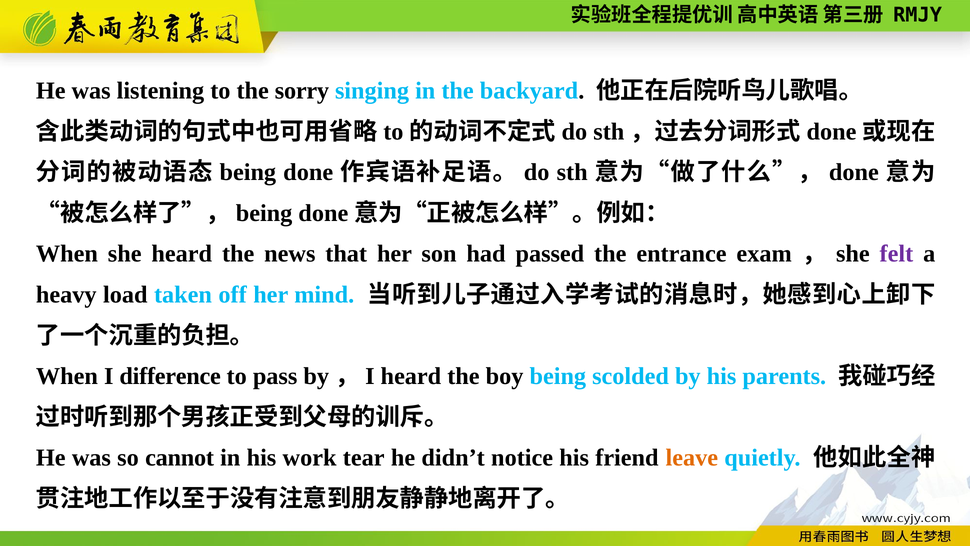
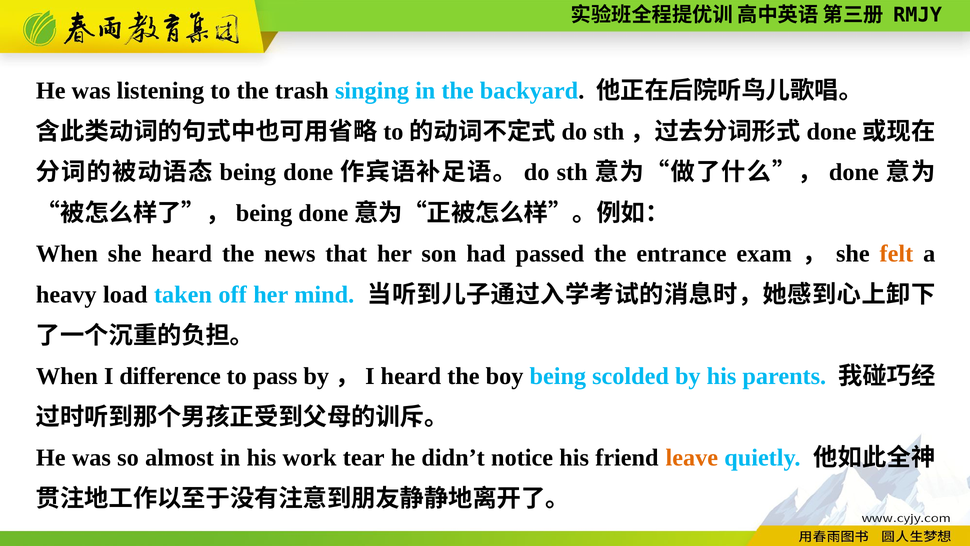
sorry: sorry -> trash (302, 91)
felt colour: purple -> orange (896, 254)
cannot: cannot -> almost (179, 458)
